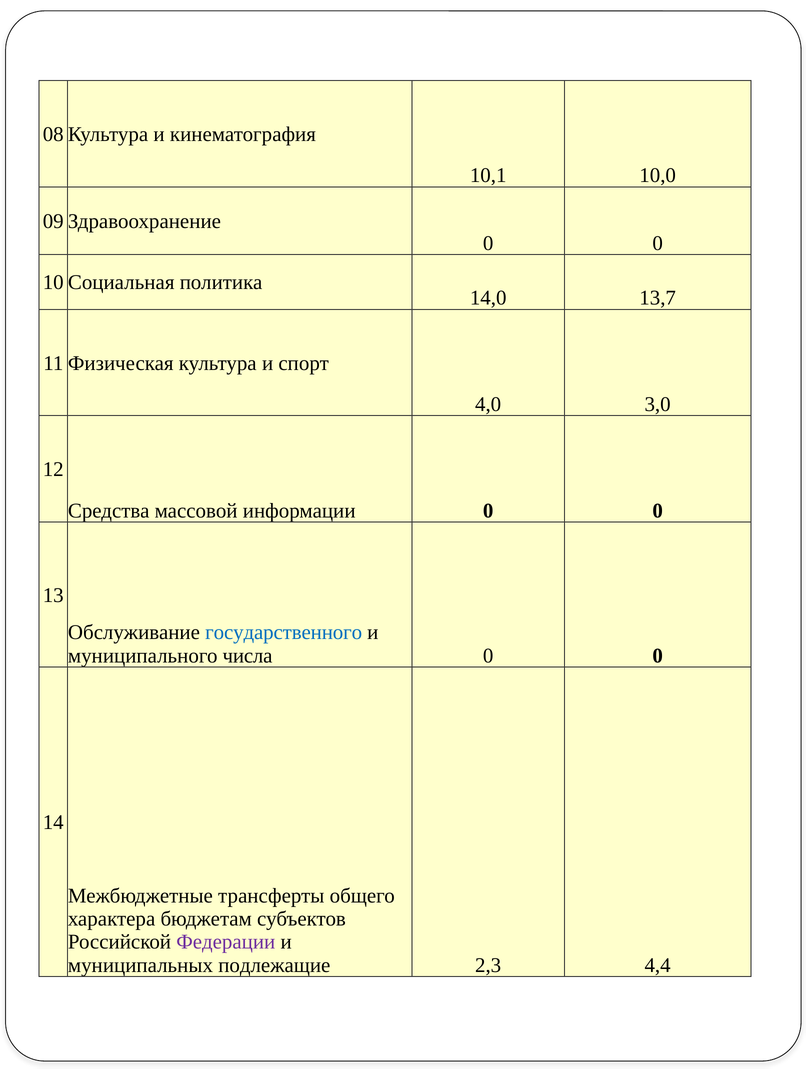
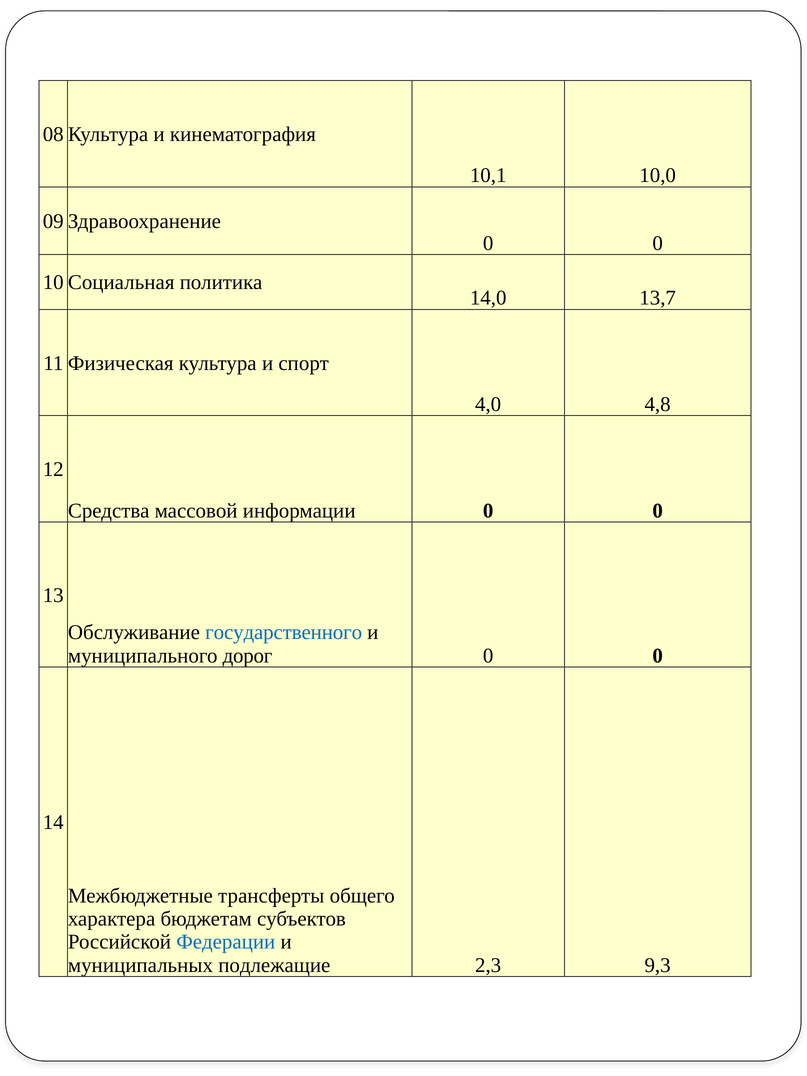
3,0: 3,0 -> 4,8 (658, 404)
числа: числа -> дорог (248, 656)
Федерации colour: purple -> blue (226, 942)
4,4: 4,4 -> 9,3 (658, 965)
